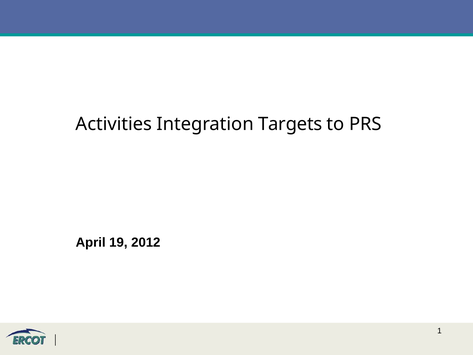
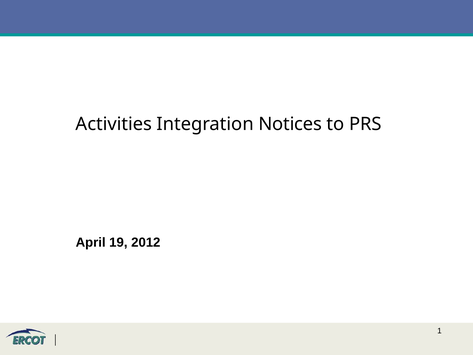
Targets: Targets -> Notices (290, 124)
